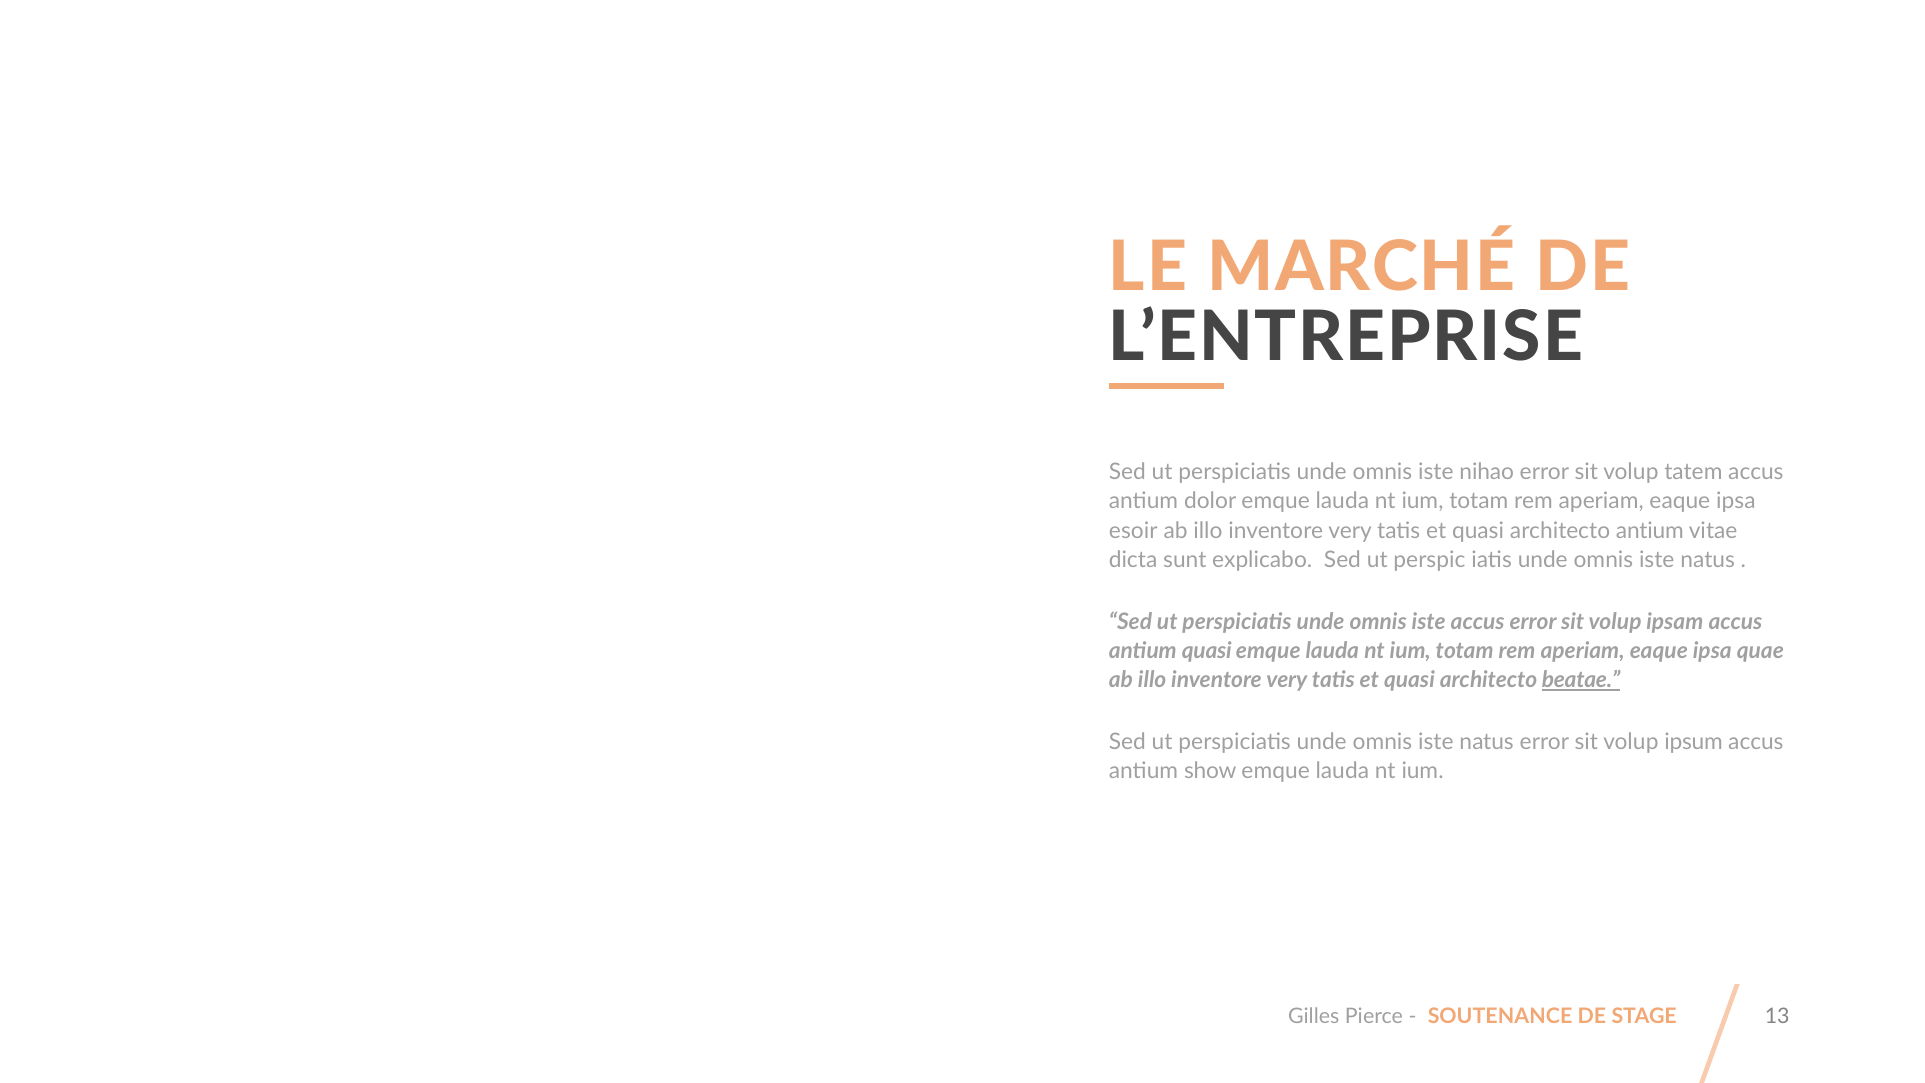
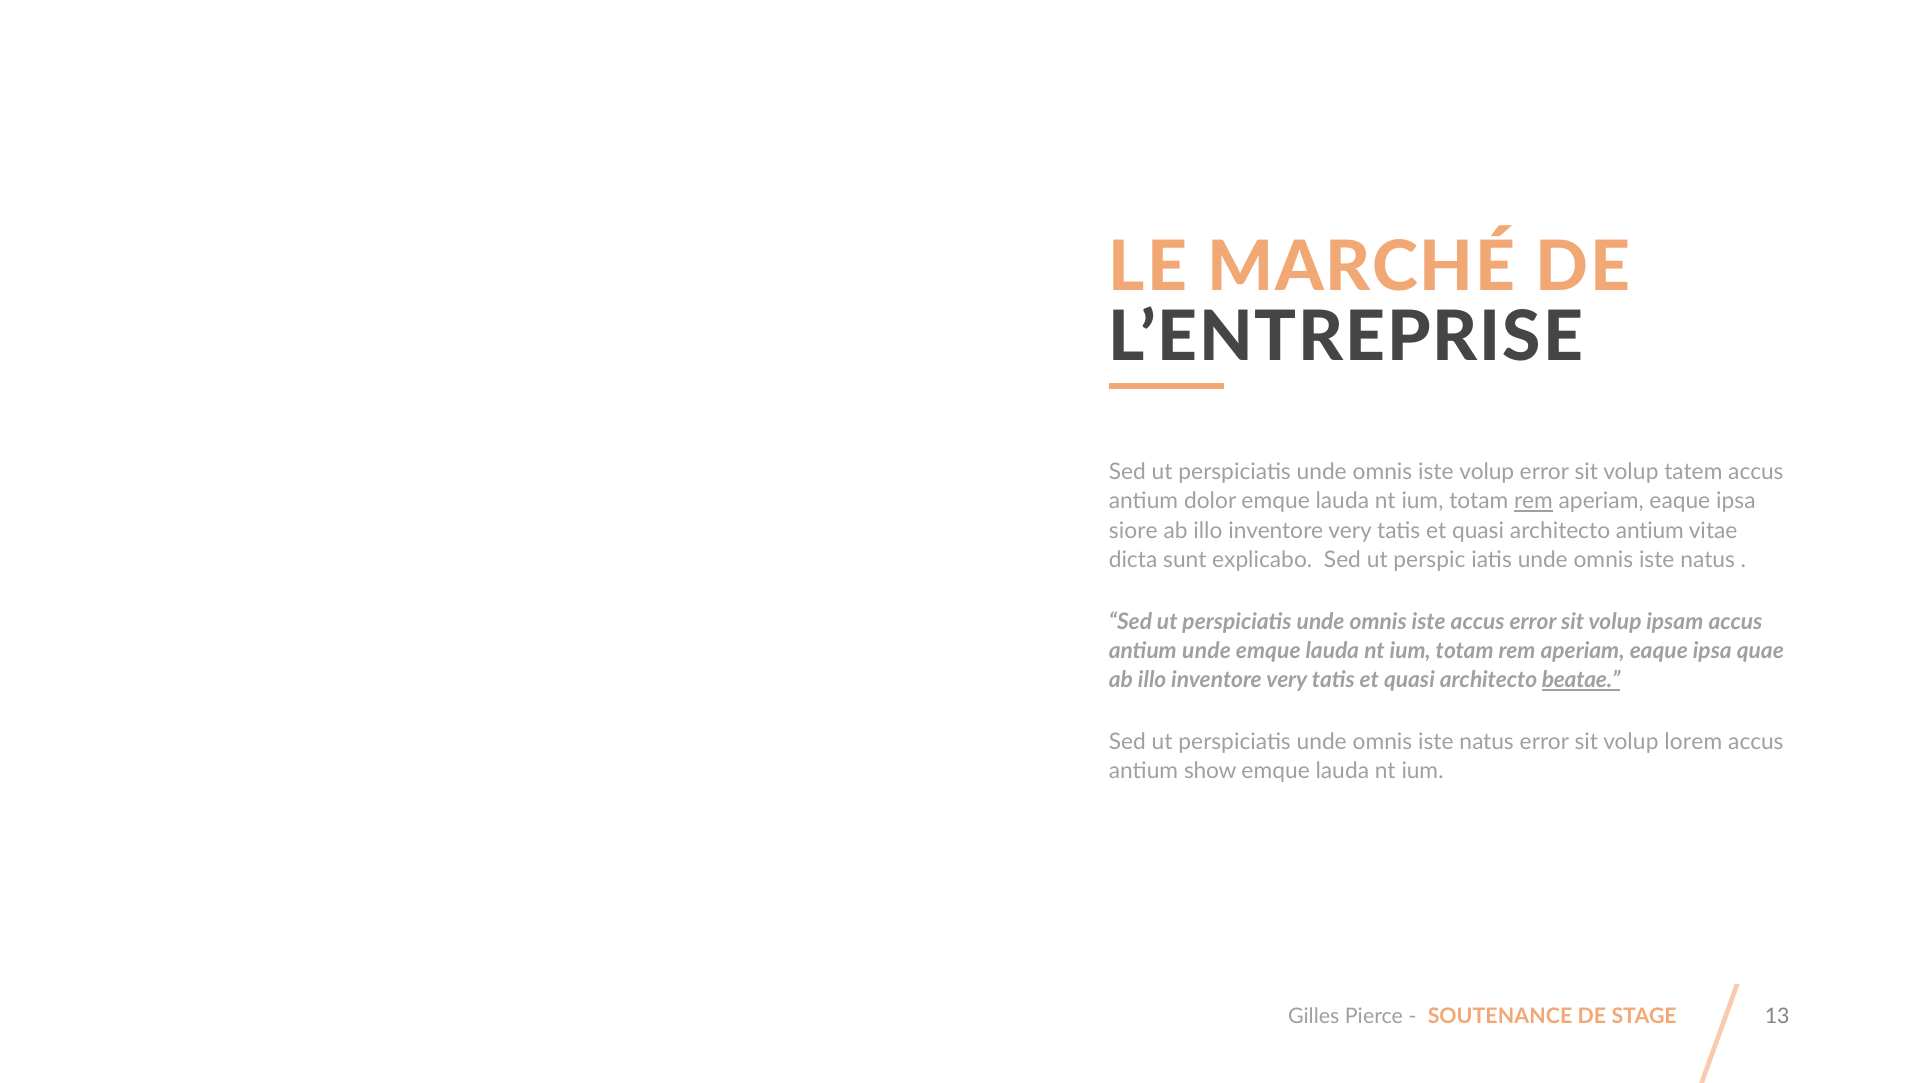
iste nihao: nihao -> volup (1487, 472)
rem underline: none -> present (1533, 501)
esoir: esoir -> siore (1133, 531)
antium quasi: quasi -> unde (1207, 651)
ipsum: ipsum -> lorem (1693, 742)
